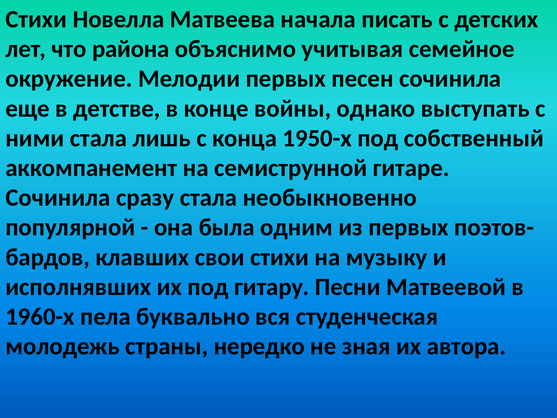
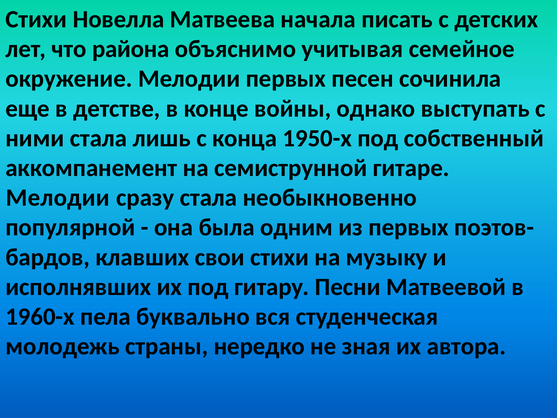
Сочинила: Сочинила -> Мелодии (58, 198)
